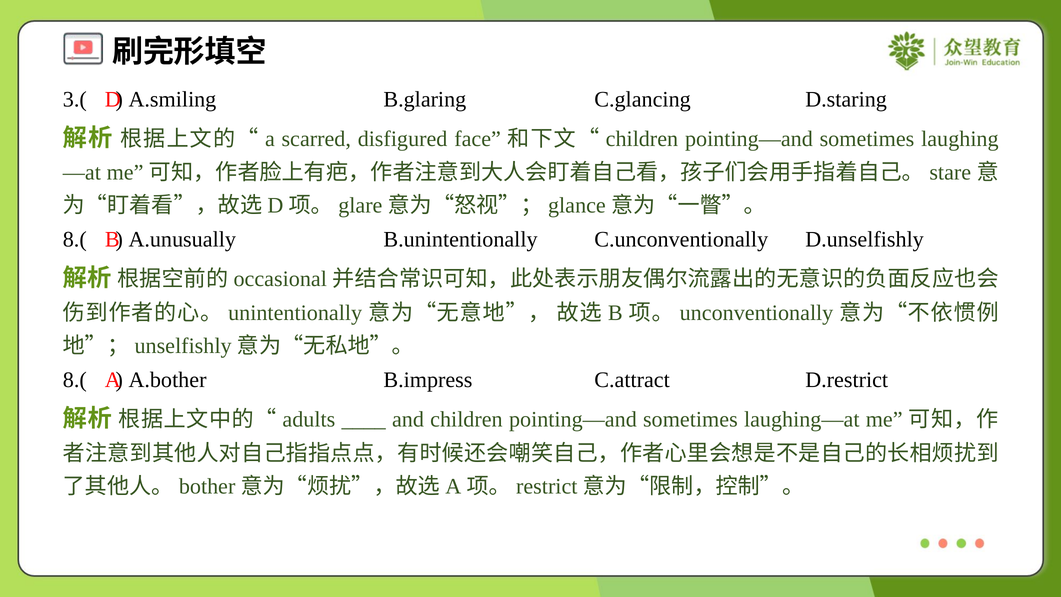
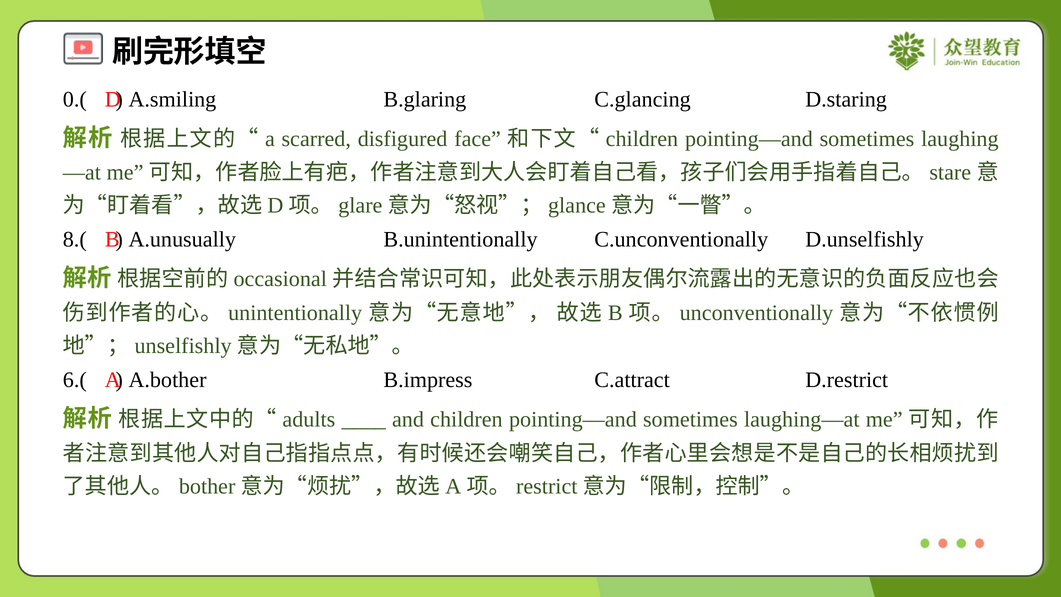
3.(: 3.( -> 0.( (75, 99)
8.(: 8.( -> 6.( (75, 380)
